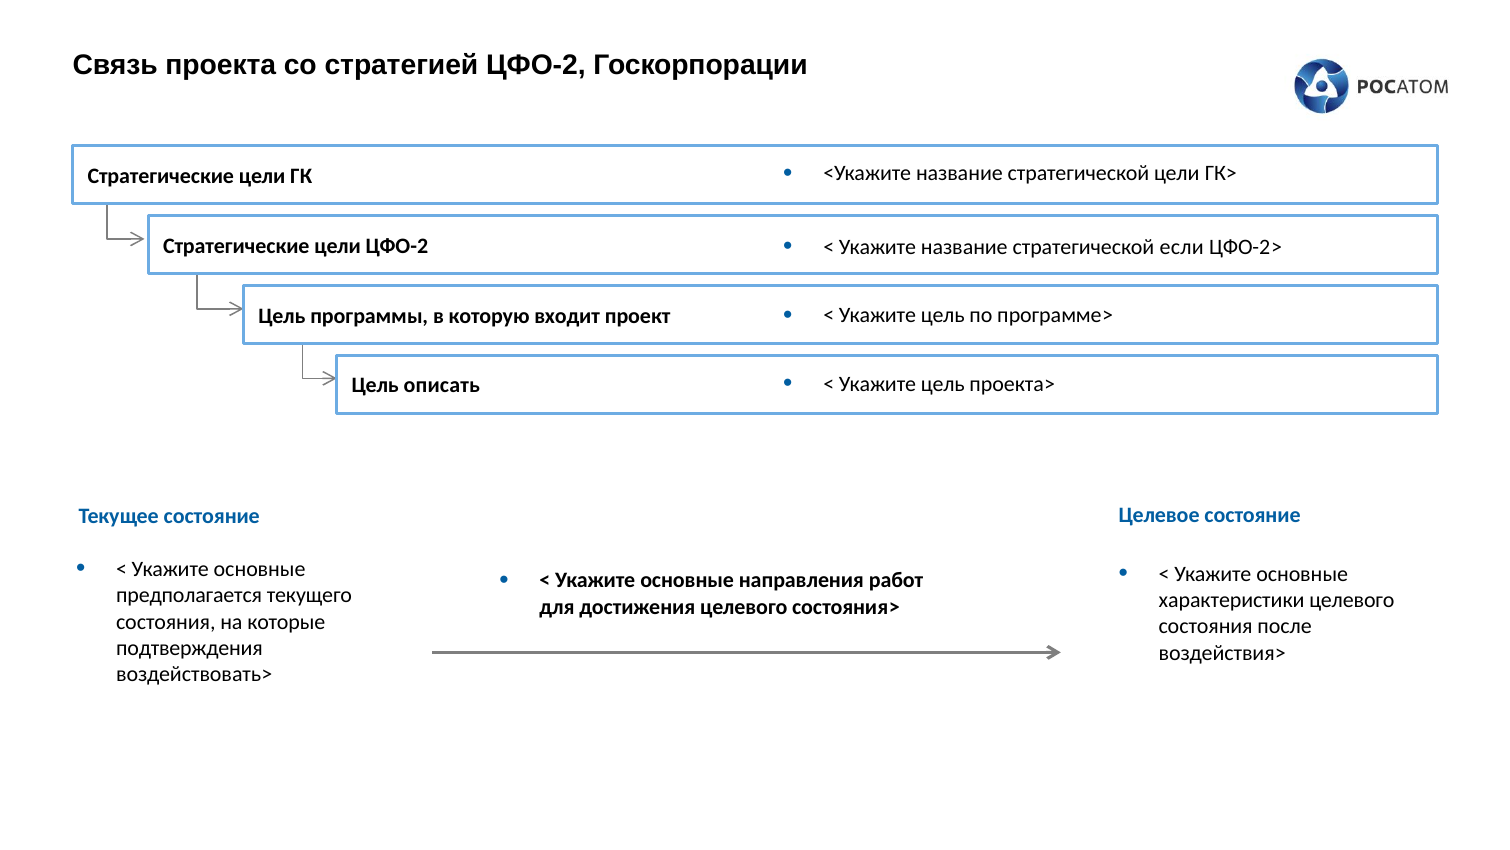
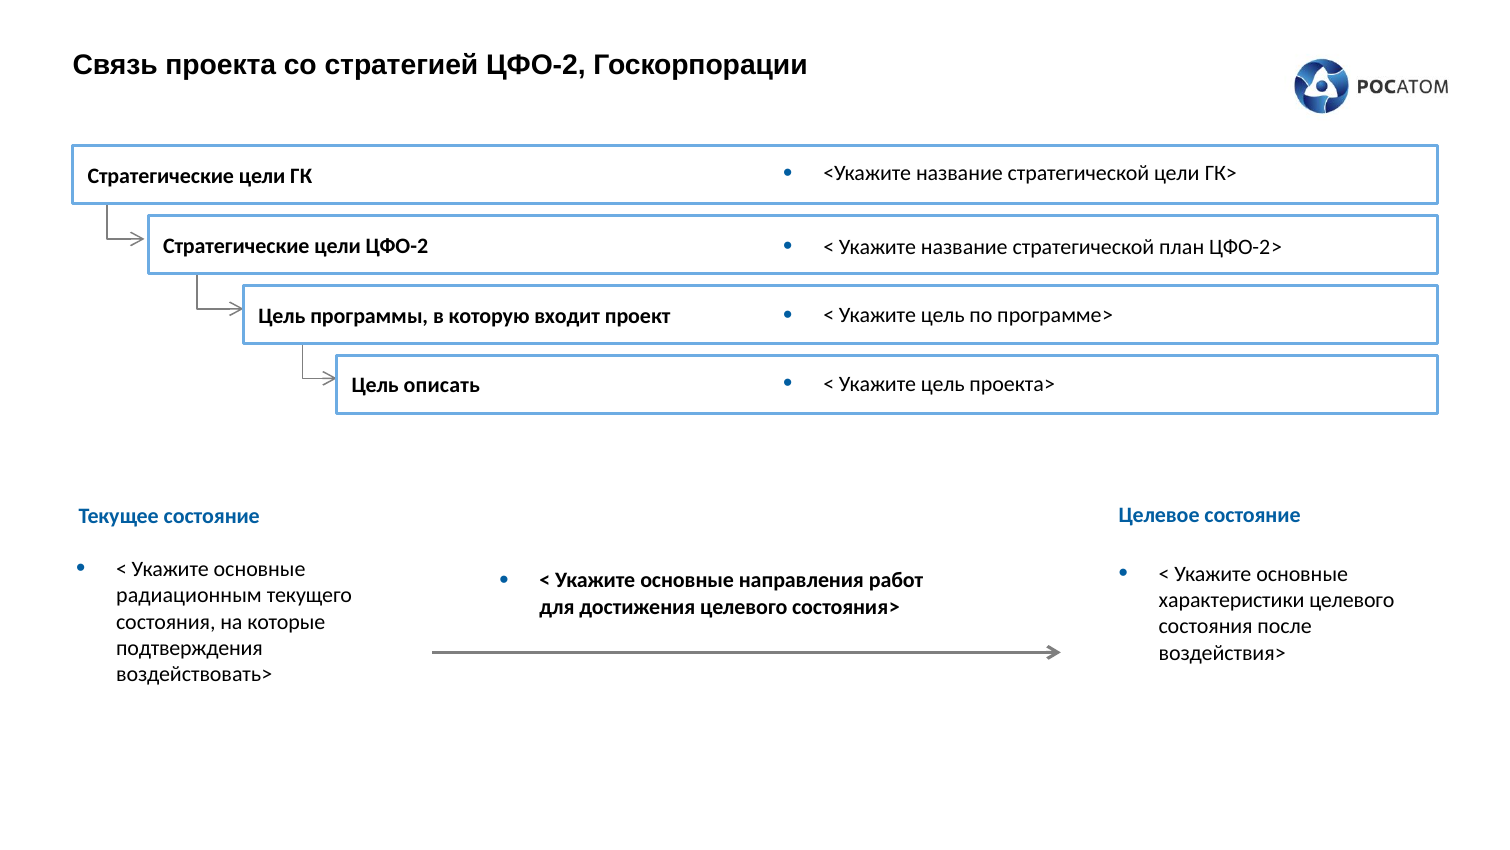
если: если -> план (1182, 247)
предполагается: предполагается -> радиационным (189, 596)
